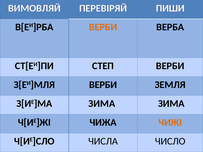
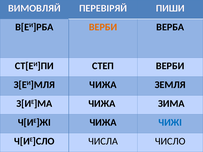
З[ЕИ]МЛЯ ВЕРБИ: ВЕРБИ -> ЧИЖА (103, 85)
З[ИЕ]МА ЗИМА: ЗИМА -> ЧИЖА (102, 104)
ЧИЖІ colour: orange -> blue (170, 123)
